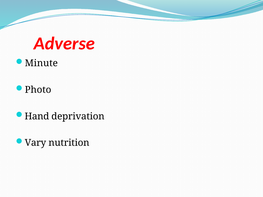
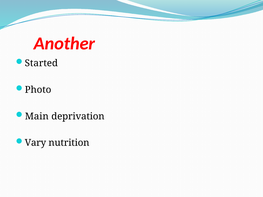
Adverse: Adverse -> Another (64, 43)
Minute: Minute -> Started (41, 63)
Hand: Hand -> Main (37, 116)
